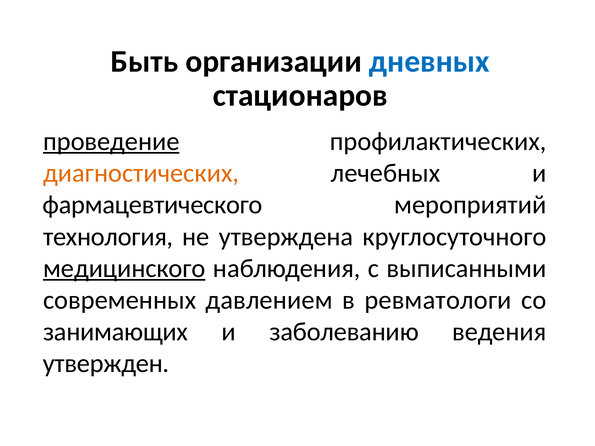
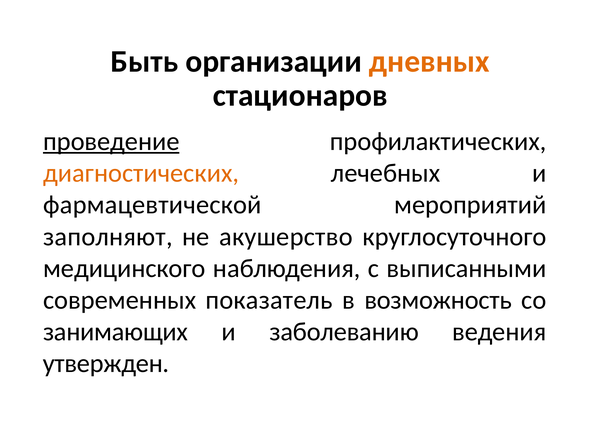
дневных colour: blue -> orange (429, 62)
фармацевтического: фармацевтического -> фармацевтической (152, 205)
технология: технология -> заполняют (108, 237)
утверждена: утверждена -> акушерство (286, 237)
медицинского underline: present -> none (124, 269)
давлением: давлением -> показатель (269, 300)
ревматологи: ревматологи -> возможность (438, 300)
